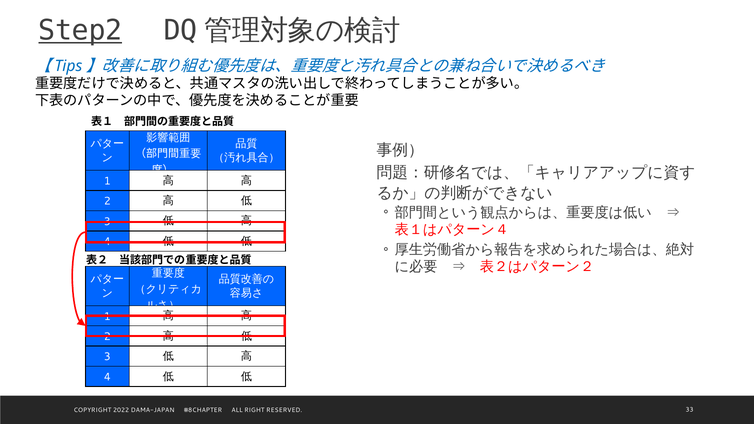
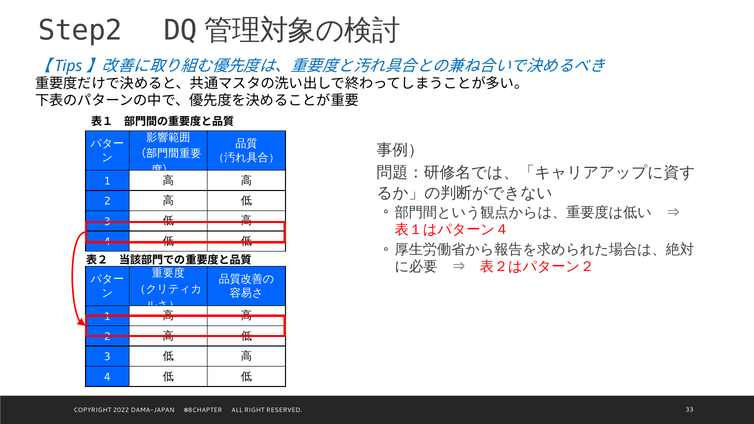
Step2 underline: present -> none (80, 31)
